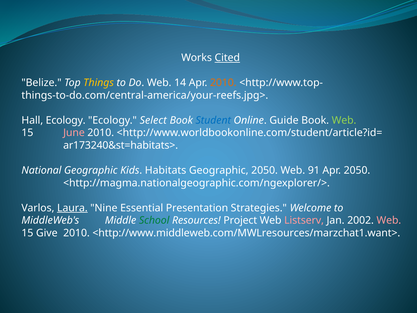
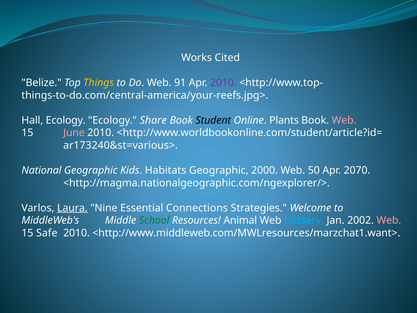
Cited underline: present -> none (227, 58)
14: 14 -> 91 (180, 83)
2010 colour: orange -> purple (223, 83)
Select: Select -> Share (153, 120)
Student colour: blue -> black (213, 120)
Guide: Guide -> Plants (284, 120)
Web colour: light green -> pink (344, 120)
ar173240&st=habitats>: ar173240&st=habitats> -> ar173240&st=various> (121, 145)
Geographic 2050: 2050 -> 2000 (265, 170)
91: 91 -> 50 (314, 170)
Apr 2050: 2050 -> 2070 (357, 170)
Presentation: Presentation -> Connections (197, 208)
Project: Project -> Animal (240, 220)
Listserv colour: pink -> light blue (304, 220)
Give: Give -> Safe (47, 233)
